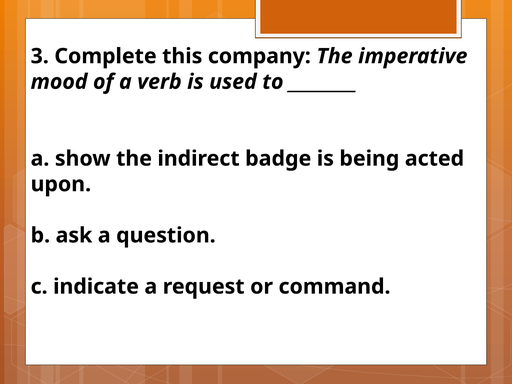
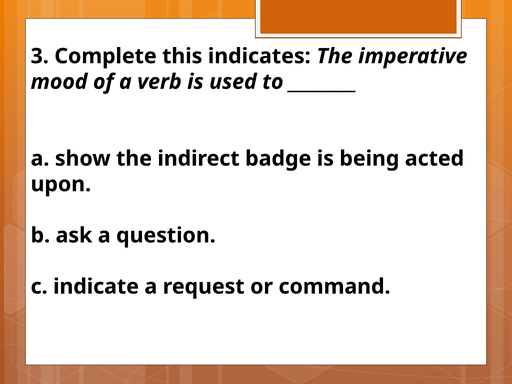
company: company -> indicates (259, 56)
